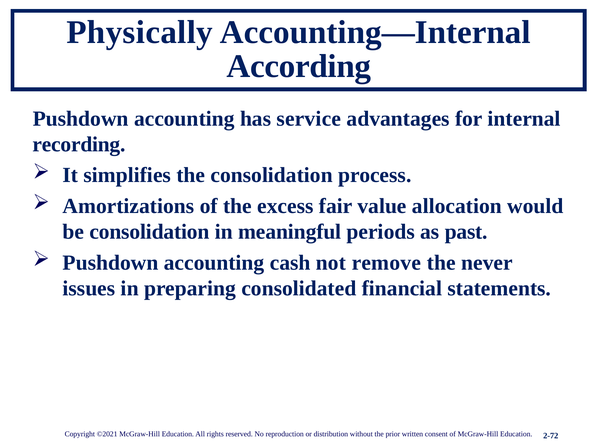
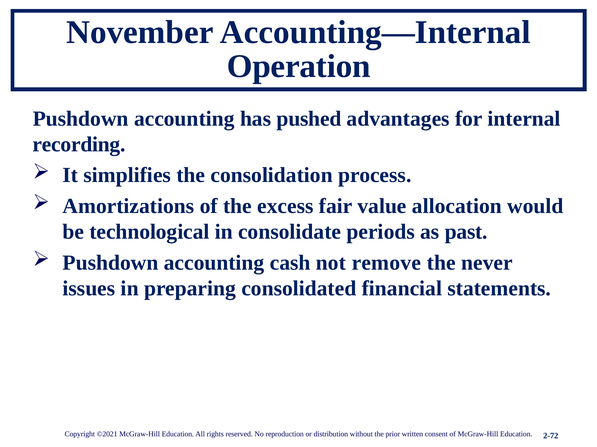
Physically: Physically -> November (140, 32)
According: According -> Operation (299, 66)
service: service -> pushed (309, 119)
be consolidation: consolidation -> technological (149, 232)
meaningful: meaningful -> consolidate (290, 232)
